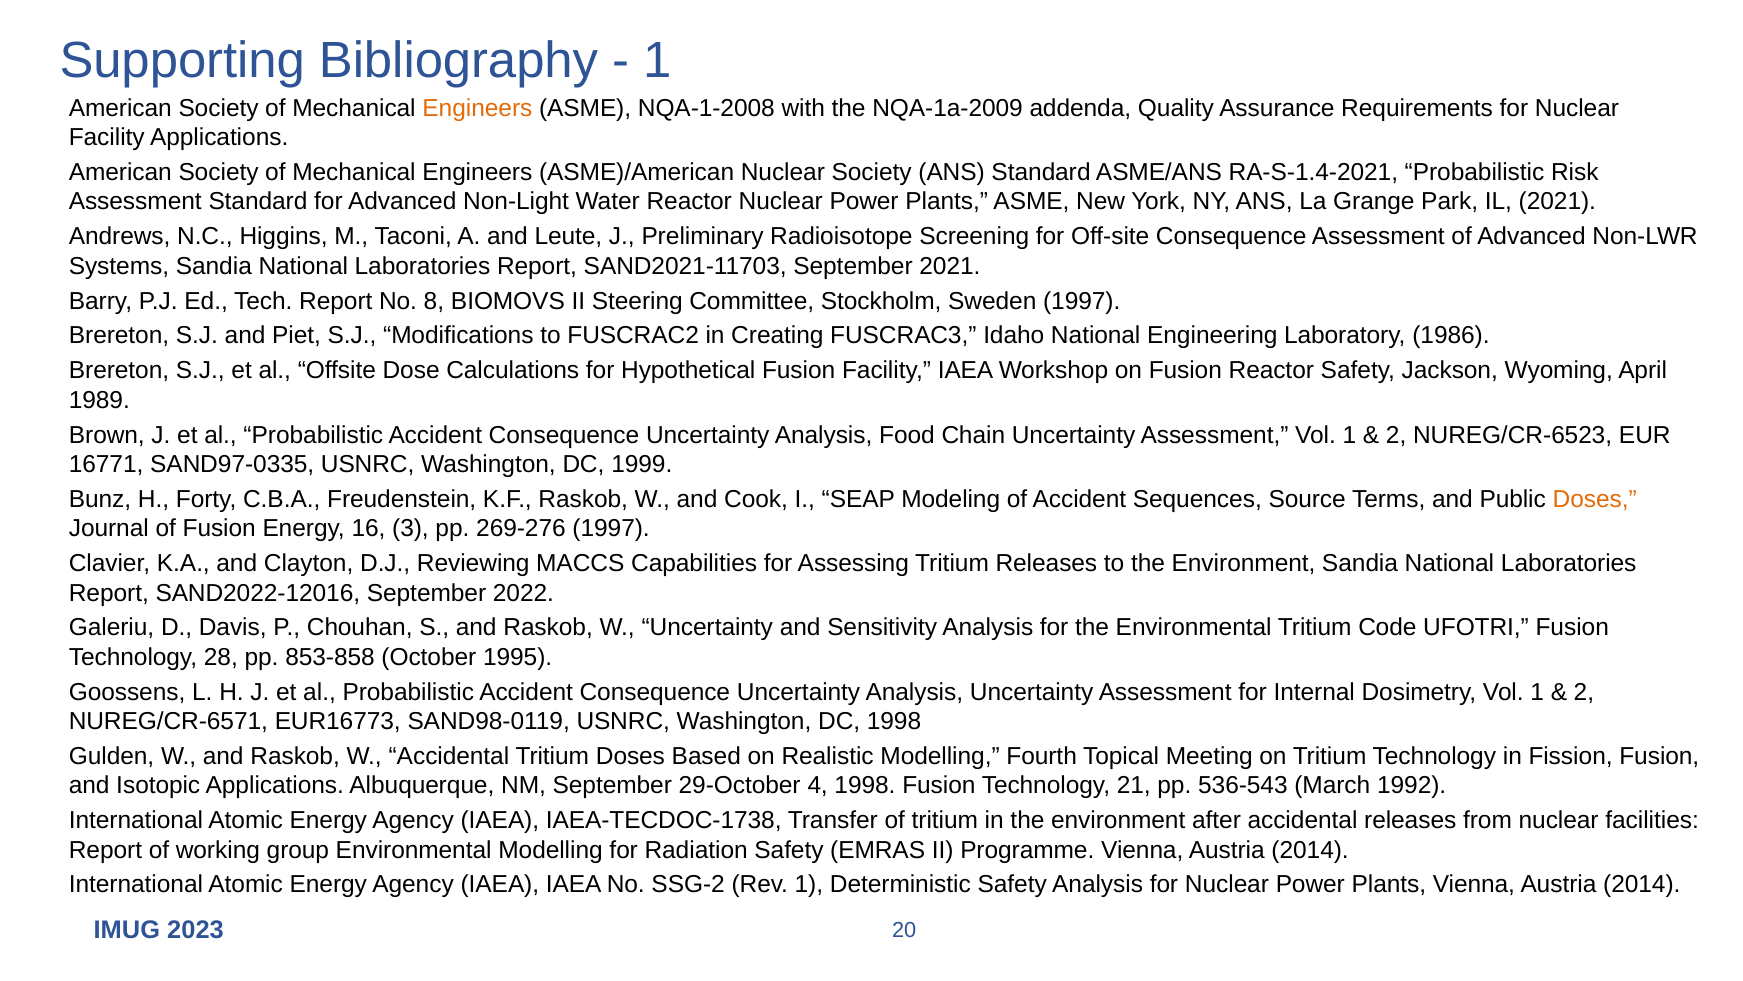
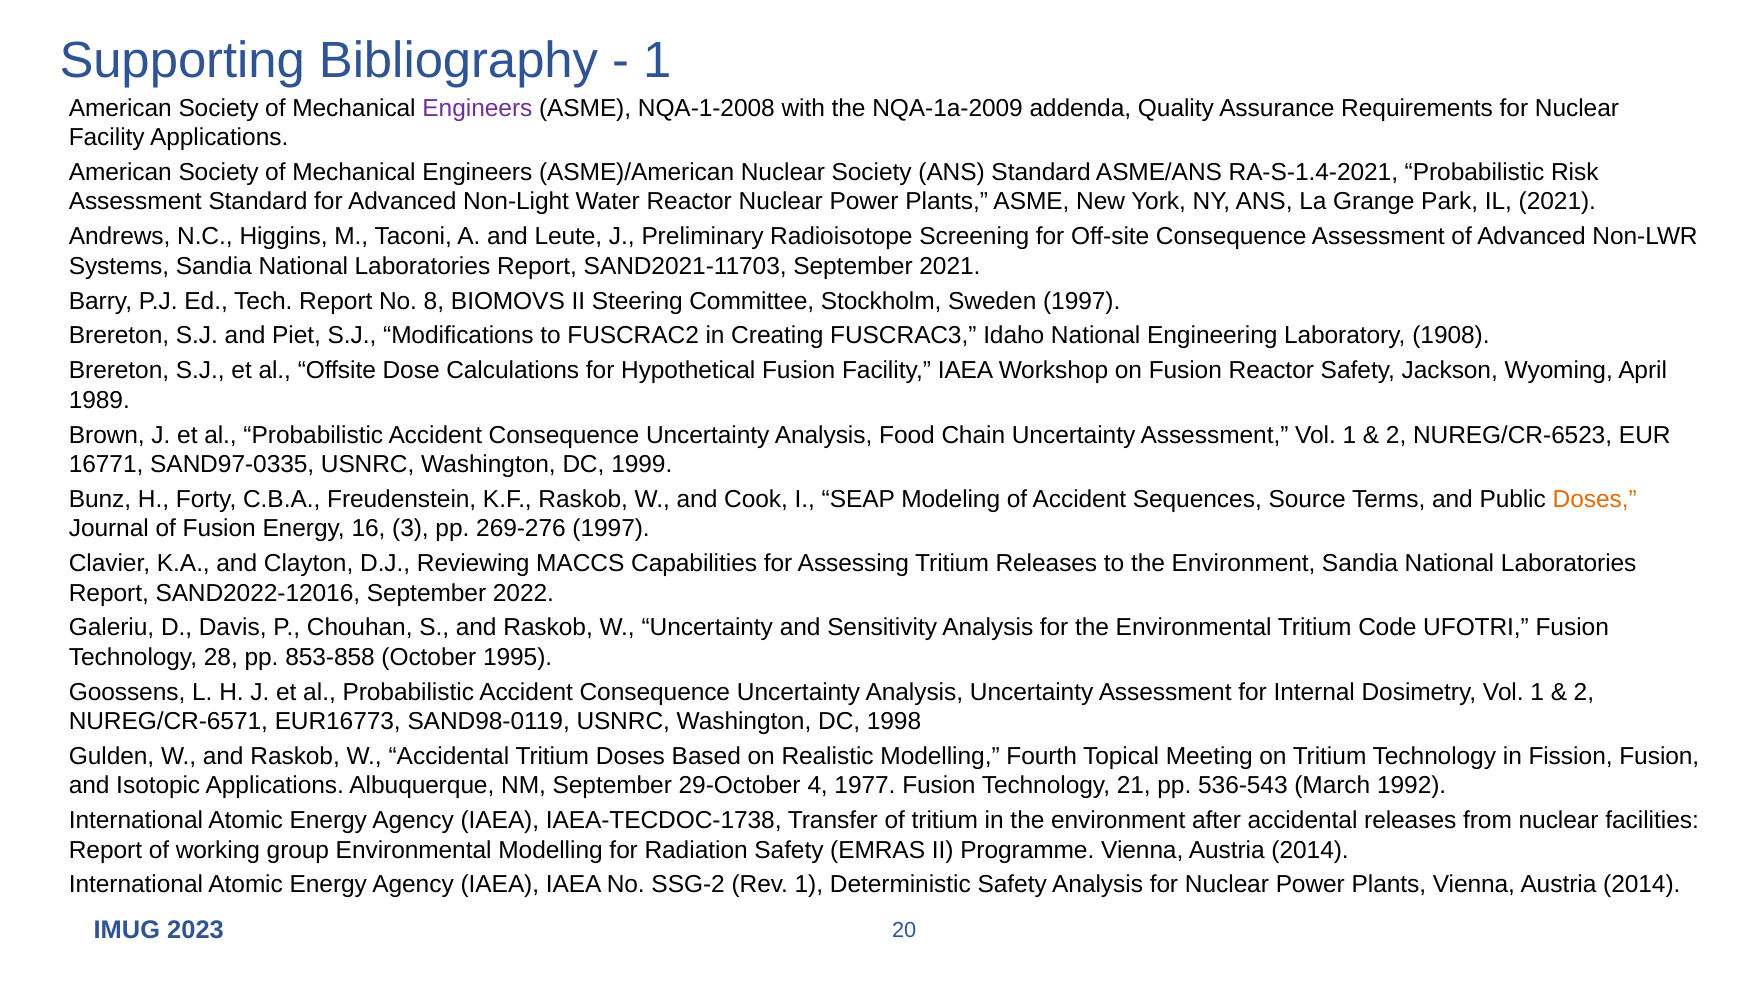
Engineers colour: orange -> purple (477, 108)
1986: 1986 -> 1908 (1451, 336)
4 1998: 1998 -> 1977 (865, 785)
